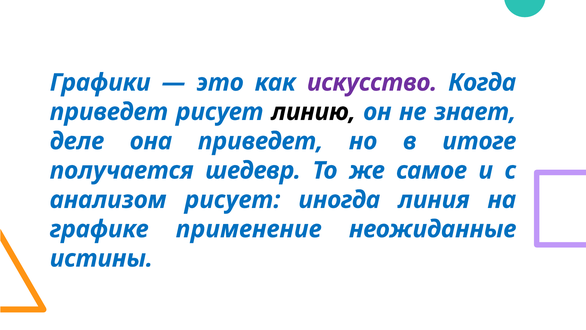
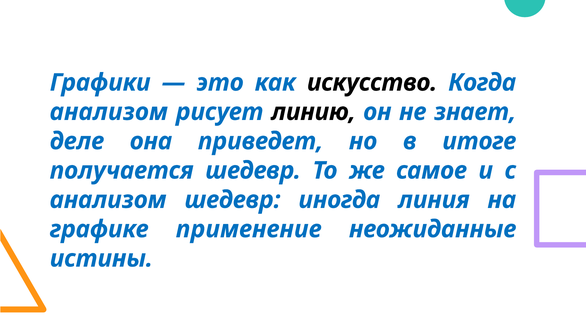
искусство colour: purple -> black (372, 82)
приведет: приведет -> анализом (109, 112)
анализом рисует: рисует -> шедевр (233, 200)
